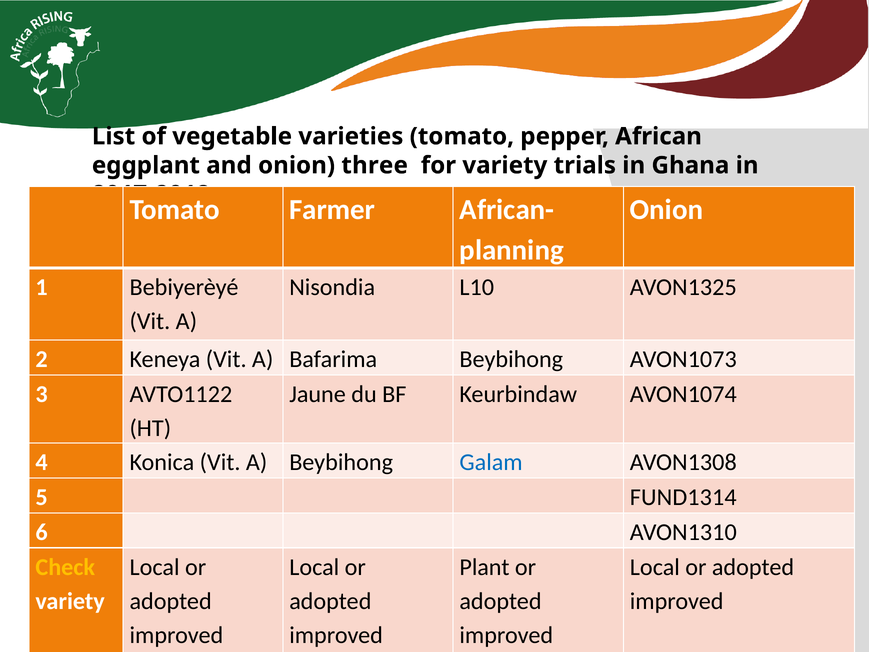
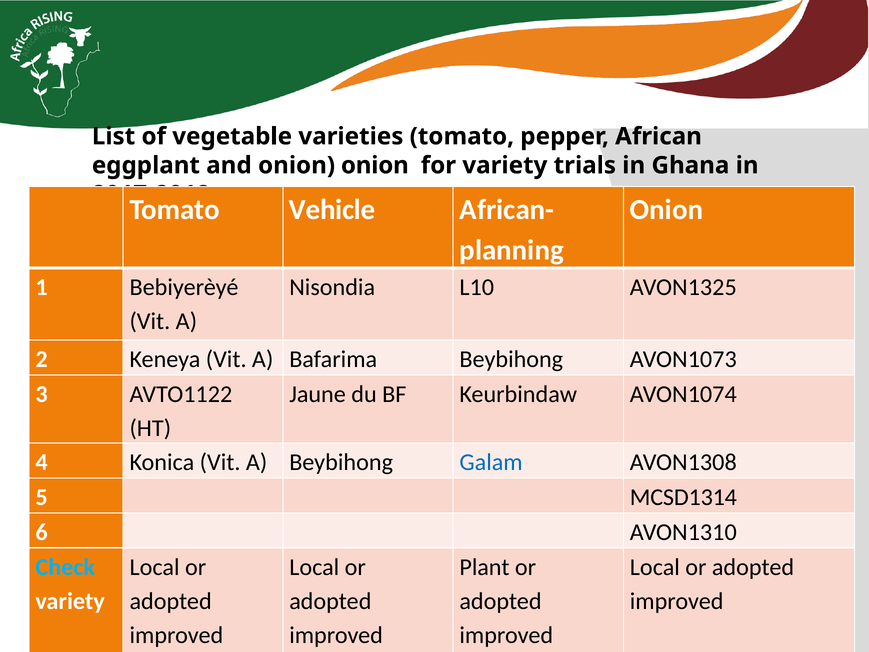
onion three: three -> onion (375, 165)
Farmer: Farmer -> Vehicle (332, 210)
FUND1314: FUND1314 -> MCSD1314 (683, 497)
Check colour: yellow -> light blue (65, 567)
